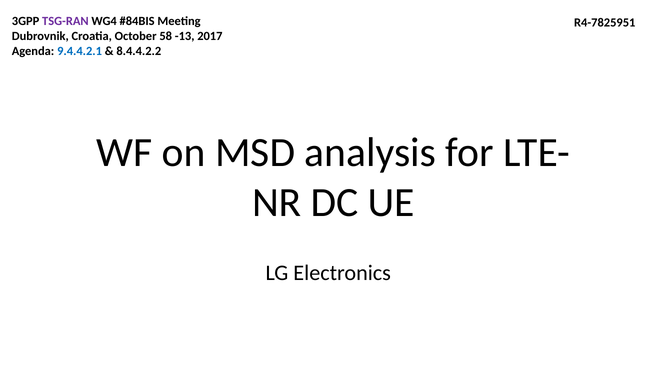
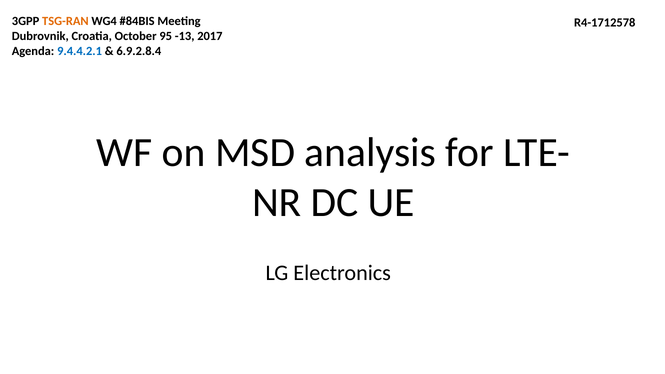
TSG-RAN colour: purple -> orange (65, 21)
R4-7825951: R4-7825951 -> R4-1712578 (605, 23)
58: 58 -> 95 (166, 36)
8.4.4.2.2: 8.4.4.2.2 -> 6.9.2.8.4 (139, 51)
